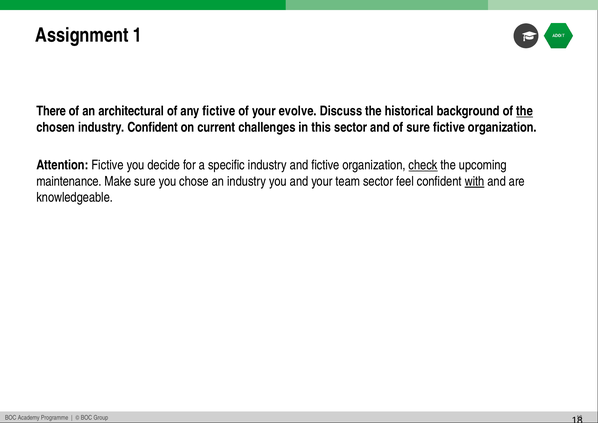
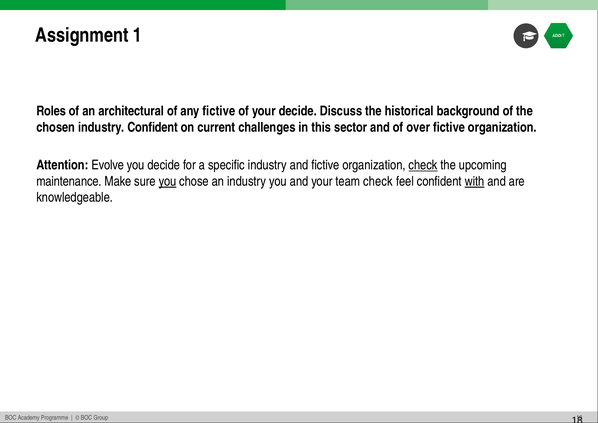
There: There -> Roles (51, 111)
your evolve: evolve -> decide (298, 111)
the underline: present -> none (525, 111)
of sure: sure -> over (418, 127)
Attention Fictive: Fictive -> Evolve (108, 165)
you underline: none -> present (168, 181)
team sector: sector -> check (378, 181)
